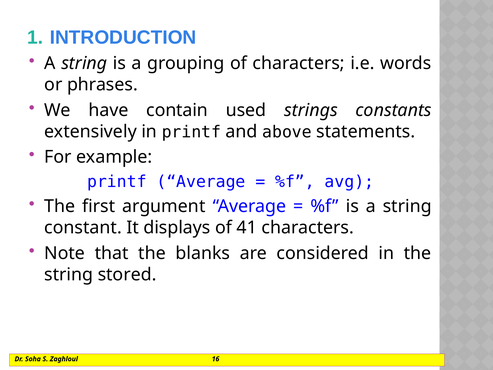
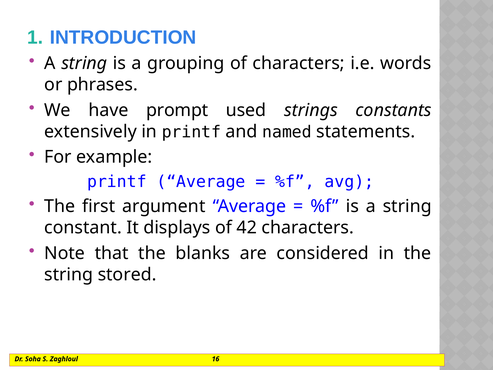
contain: contain -> prompt (177, 110)
above: above -> named (287, 132)
41: 41 -> 42 (247, 228)
